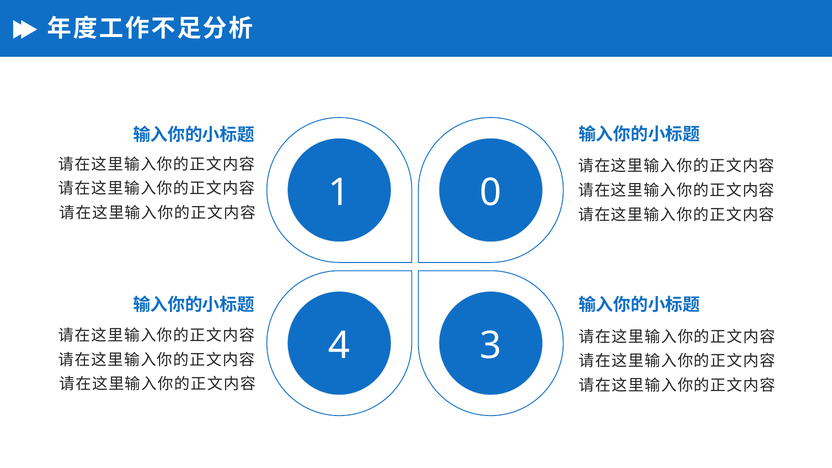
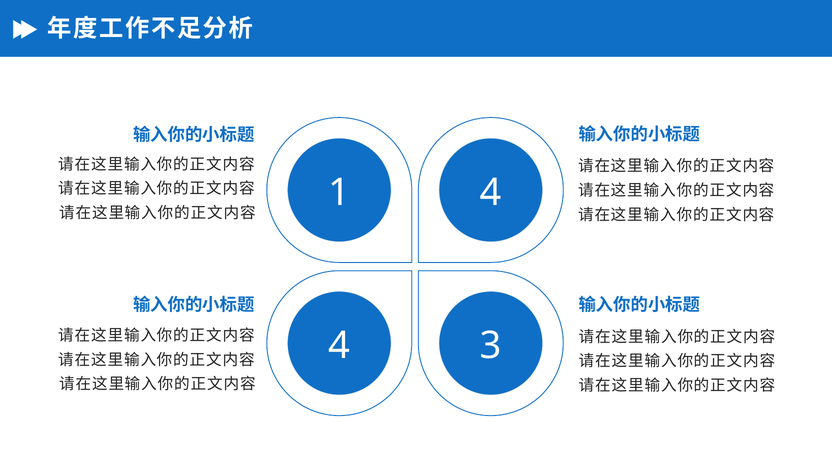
1 0: 0 -> 4 (491, 193)
